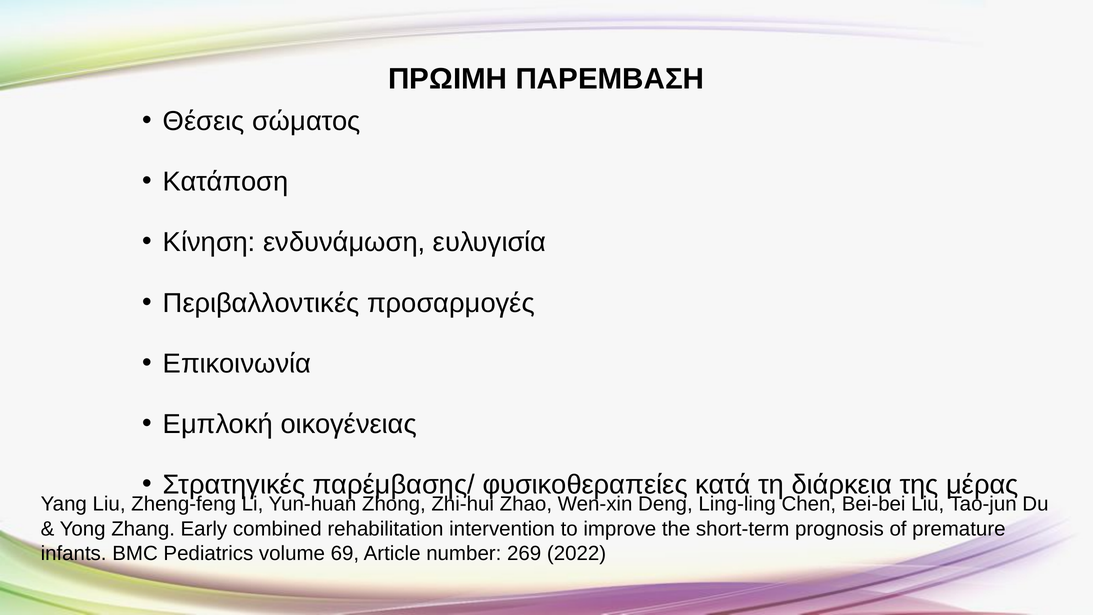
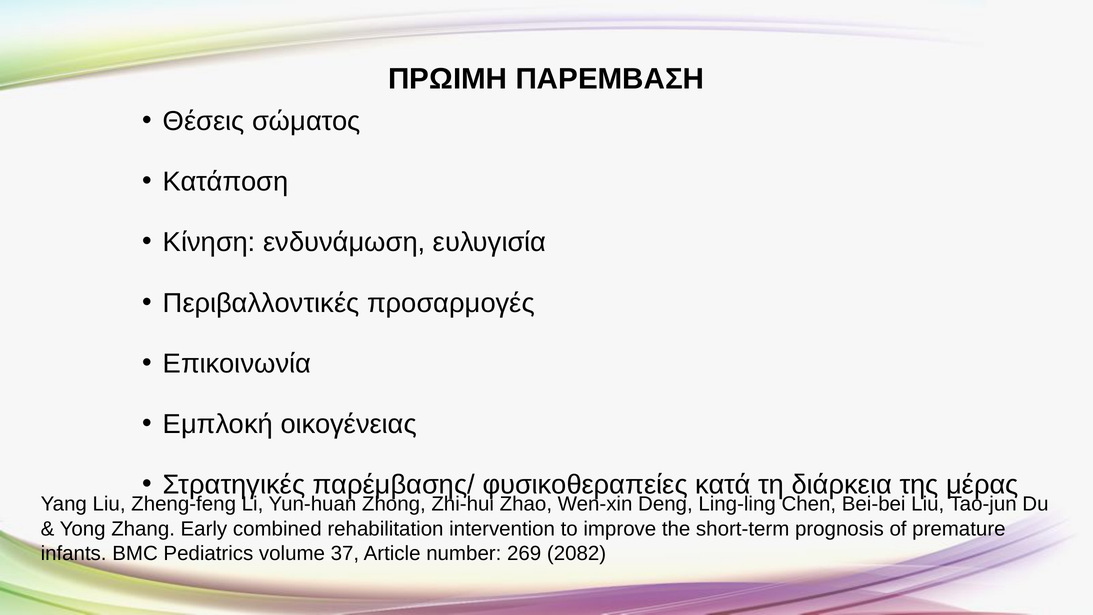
69: 69 -> 37 (345, 553)
2022: 2022 -> 2082 (577, 553)
